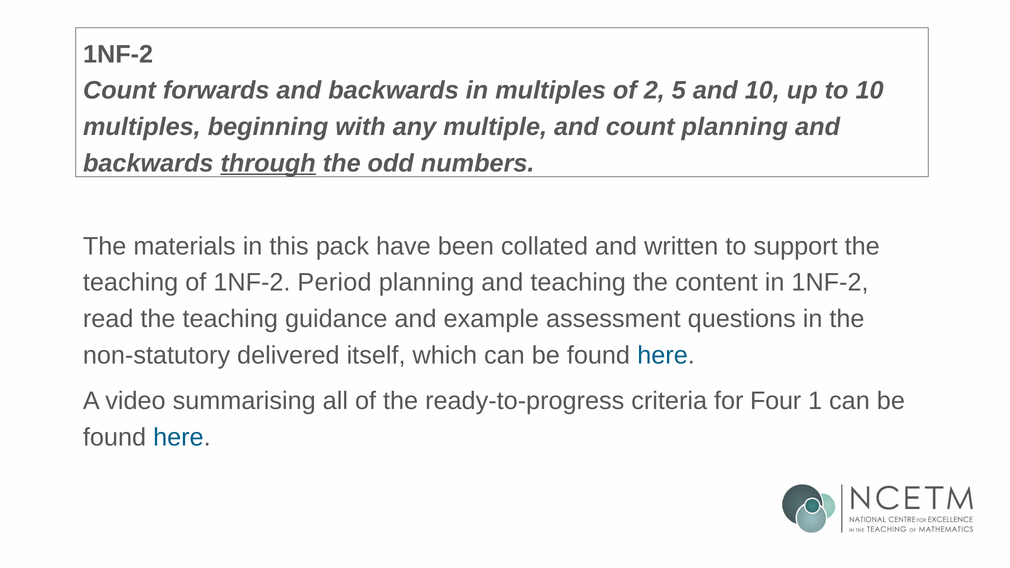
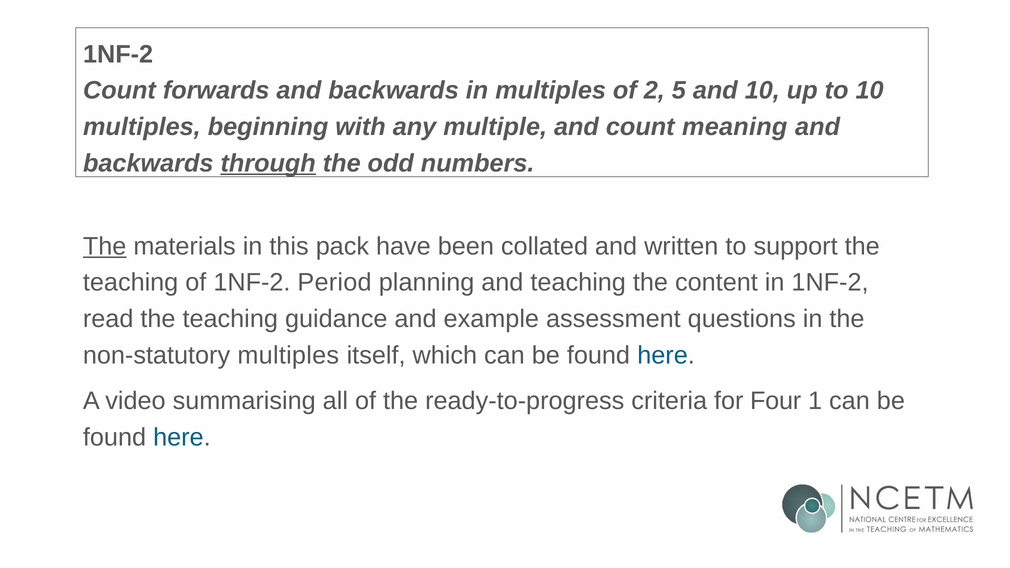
count planning: planning -> meaning (735, 127)
The underline: none -> present (105, 246)
non-statutory delivered: delivered -> multiples (288, 355)
